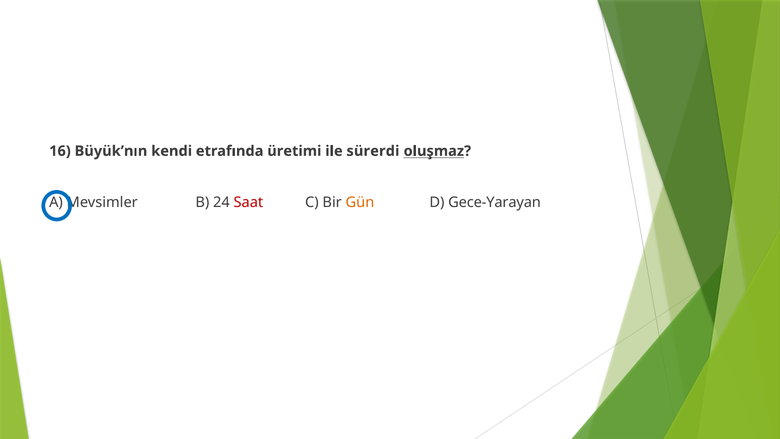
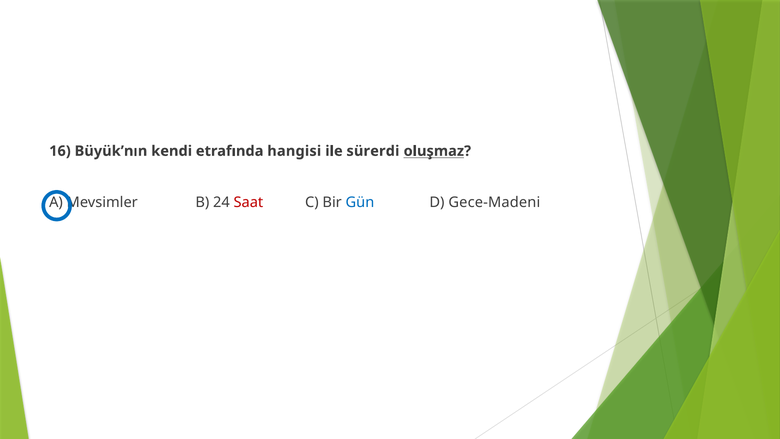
üretimi: üretimi -> hangisi (294, 151)
Gün colour: orange -> blue (360, 202)
Gece-Yarayan: Gece-Yarayan -> Gece-Madeni (494, 202)
